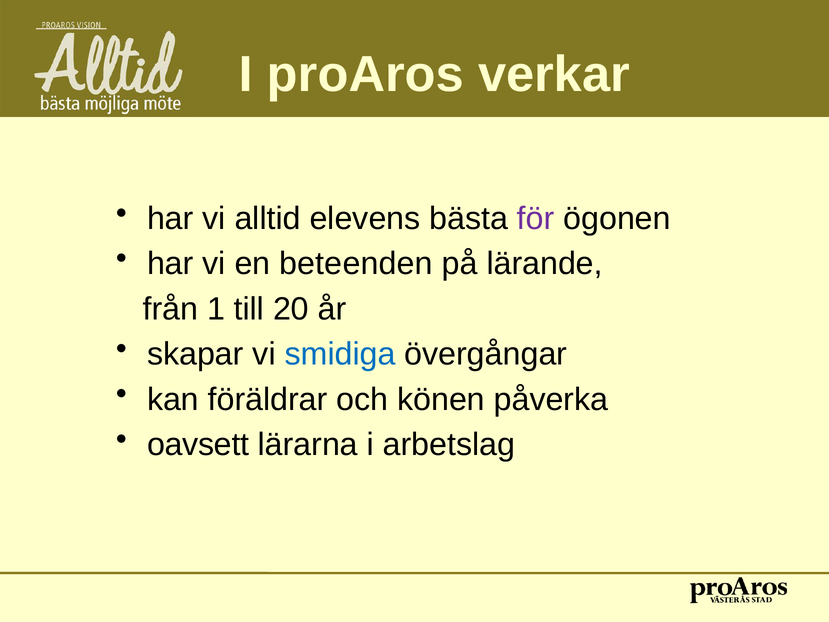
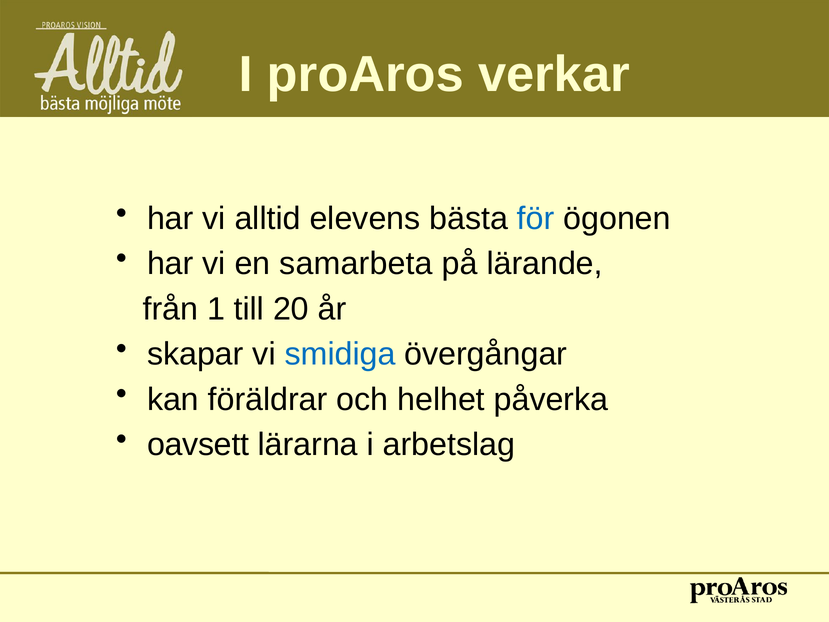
för colour: purple -> blue (536, 219)
beteenden: beteenden -> samarbeta (356, 264)
könen: könen -> helhet (441, 399)
